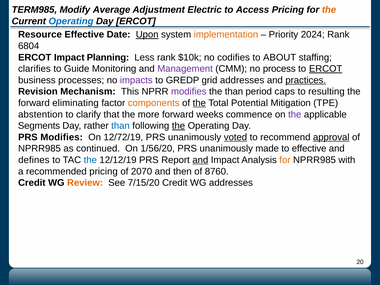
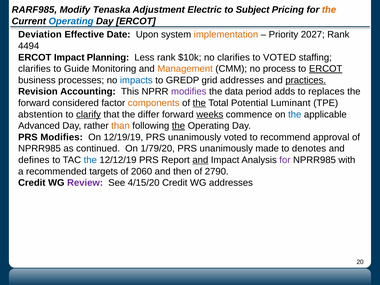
TERM985: TERM985 -> RARF985 (34, 10)
Average: Average -> Tenaska (112, 10)
Access: Access -> Subject (253, 10)
Resource: Resource -> Deviation (40, 35)
Upon underline: present -> none (147, 35)
2024: 2024 -> 2027 (313, 35)
6804: 6804 -> 4494 (29, 46)
no codifies: codifies -> clarifies (234, 57)
to ABOUT: ABOUT -> VOTED (280, 57)
Management colour: purple -> orange (185, 69)
impacts colour: purple -> blue (136, 80)
Mechanism: Mechanism -> Accounting (88, 92)
the than: than -> data (234, 92)
caps: caps -> adds (285, 92)
resulting: resulting -> replaces (326, 92)
eliminating: eliminating -> considered (76, 103)
Mitigation: Mitigation -> Luminant (291, 103)
clarify underline: none -> present (89, 114)
more: more -> differ (149, 114)
weeks underline: none -> present (210, 114)
the colour: purple -> blue (295, 114)
Segments: Segments -> Advanced (39, 126)
than colour: blue -> orange (120, 126)
12/72/19: 12/72/19 -> 12/19/19 (123, 137)
voted underline: present -> none (235, 137)
approval underline: present -> none (331, 137)
1/56/20: 1/56/20 -> 1/79/20 (158, 149)
to effective: effective -> denotes (309, 149)
for colour: orange -> purple (285, 160)
recommended pricing: pricing -> targets (104, 171)
2070: 2070 -> 2060 (142, 171)
8760: 8760 -> 2790 (217, 171)
Review colour: orange -> purple (85, 183)
7/15/20: 7/15/20 -> 4/15/20 (144, 183)
